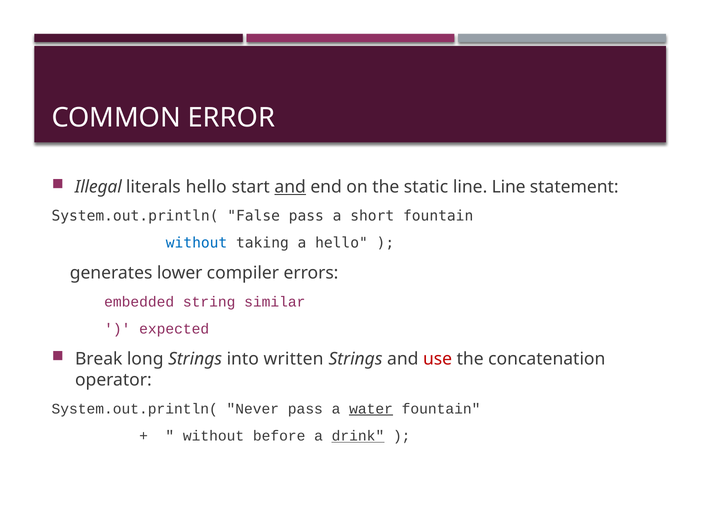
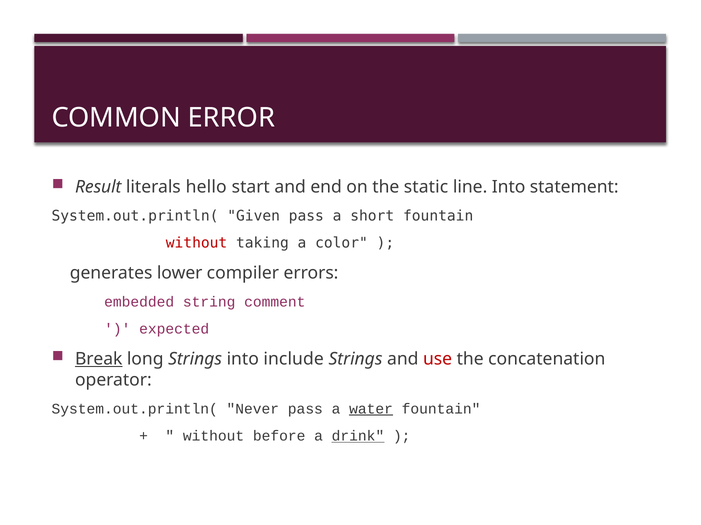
Illegal: Illegal -> Result (98, 187)
and underline: present -> none (290, 187)
line Line: Line -> Into (509, 187)
False: False -> Given (254, 216)
without colour: blue -> red (197, 243)
a hello: hello -> color (342, 243)
similar: similar -> comment (275, 302)
Break underline: none -> present (99, 359)
written: written -> include (294, 359)
